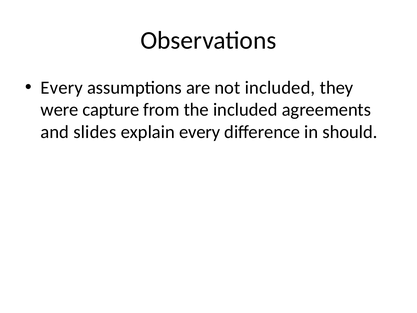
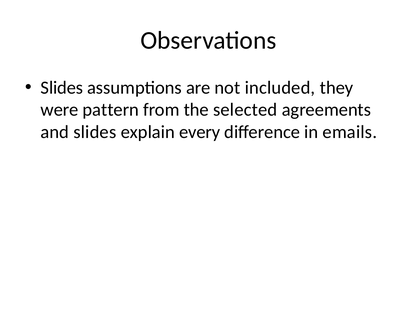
Every: Every -> Slides (62, 87)
capture: capture -> pattern (111, 110)
the included: included -> selected (245, 110)
should: should -> emails (350, 132)
